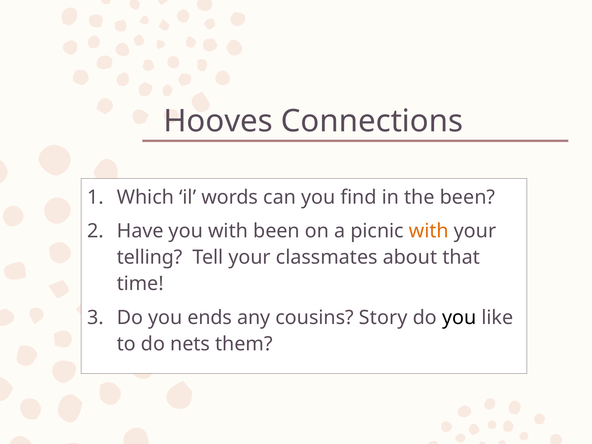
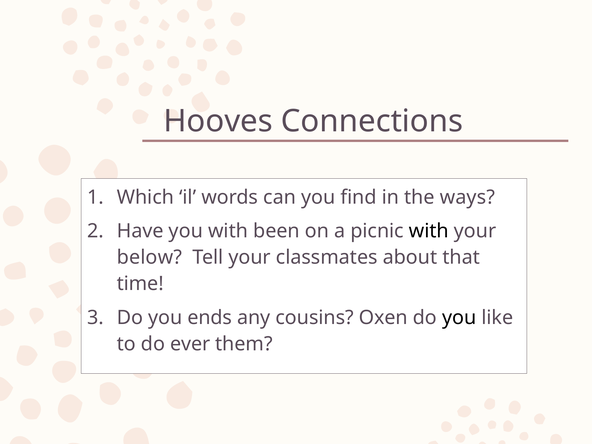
the been: been -> ways (467, 197)
with colour: orange -> black (429, 231)
telling: telling -> below (149, 257)
Story: Story -> Oxen (383, 318)
nets: nets -> ever (190, 344)
